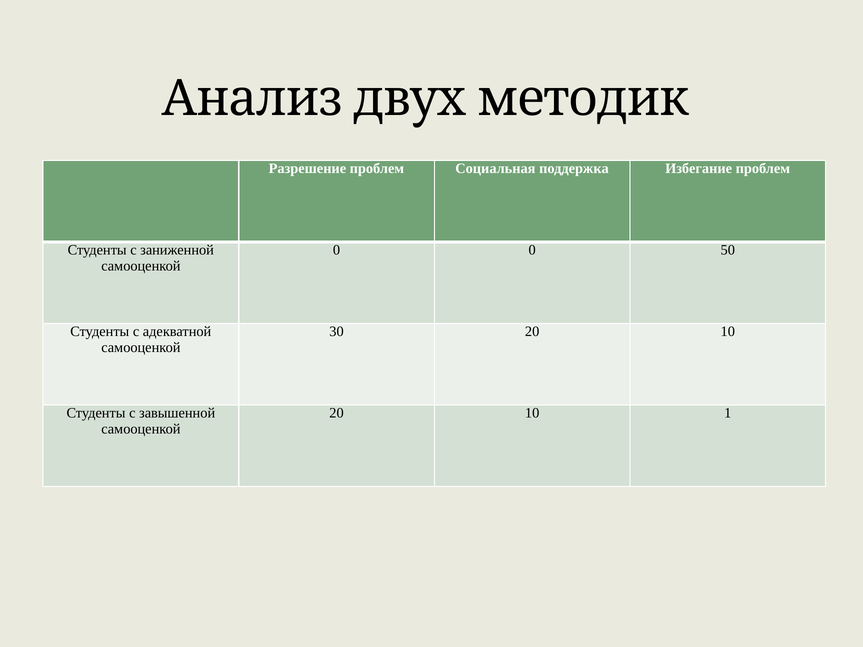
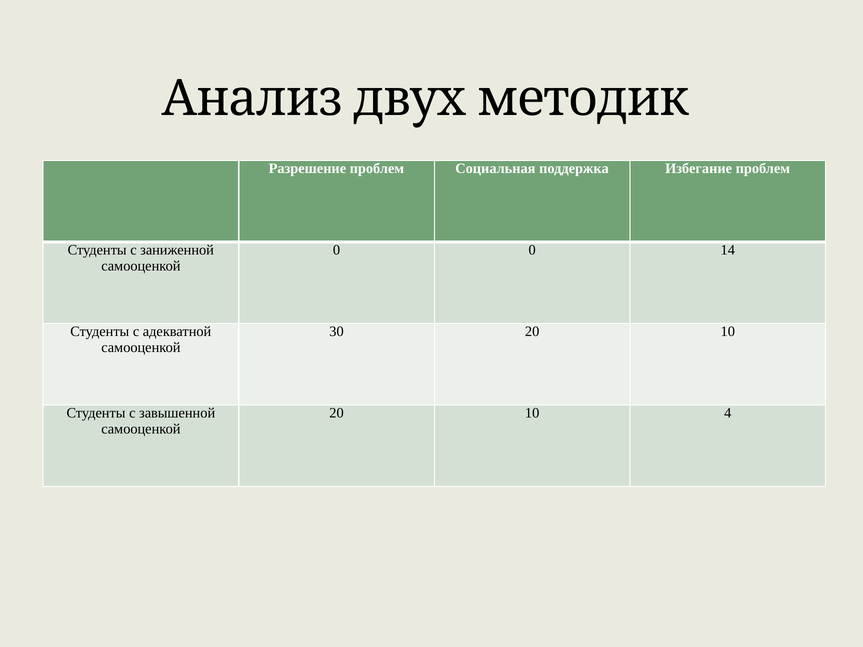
50: 50 -> 14 (728, 250)
1: 1 -> 4 (728, 413)
